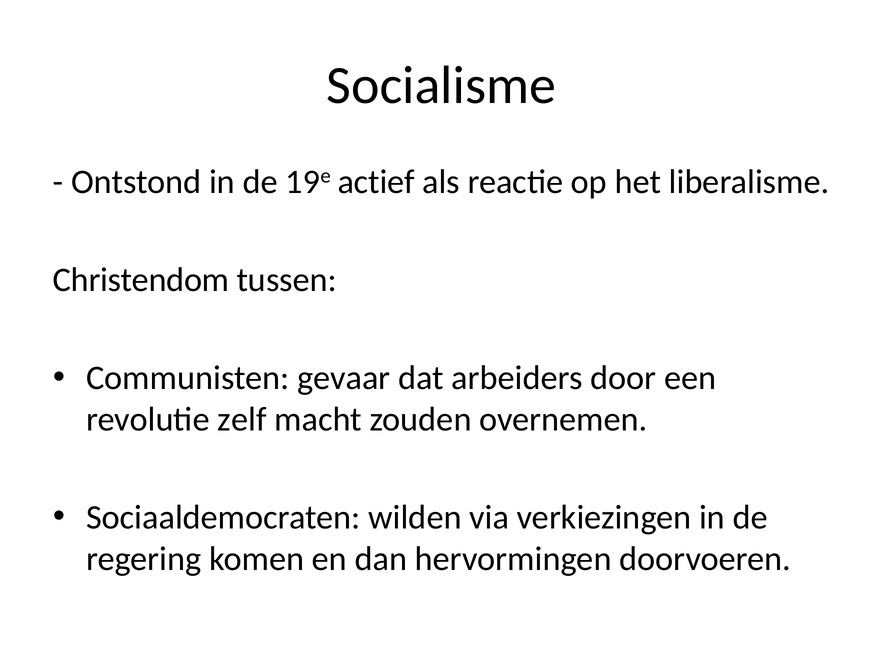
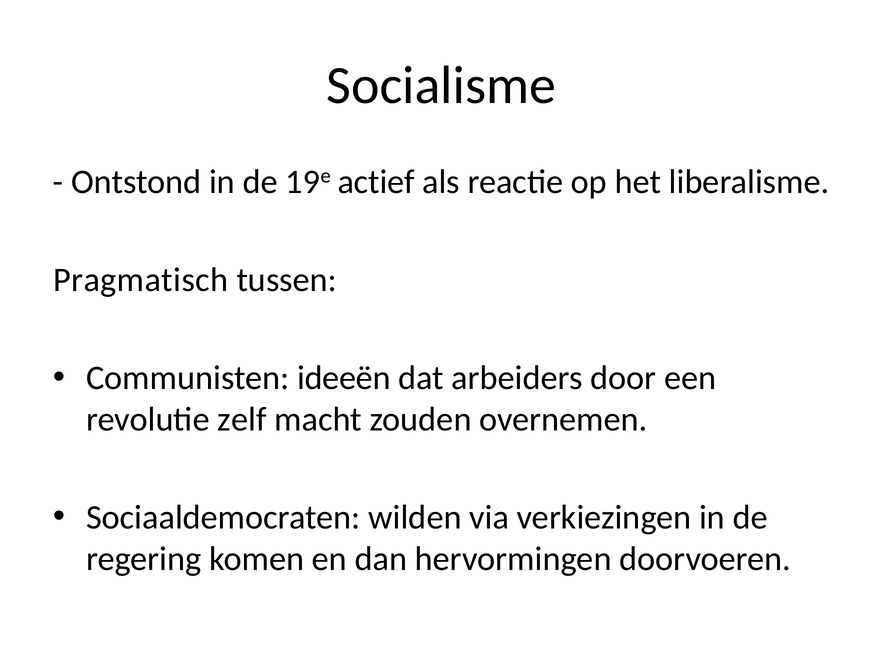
Christendom: Christendom -> Pragmatisch (141, 280)
gevaar: gevaar -> ideeën (344, 378)
